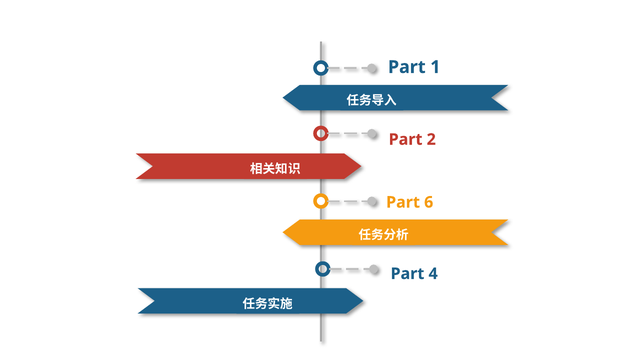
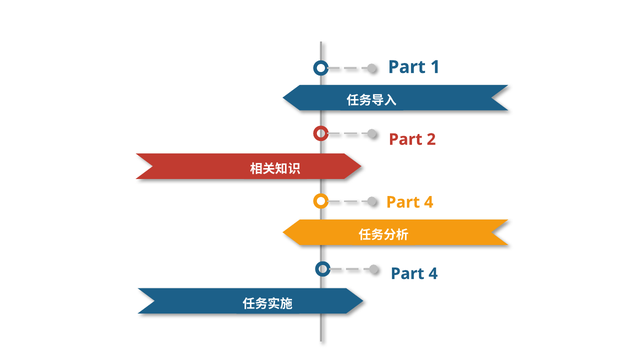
6: 6 -> 4 (429, 202)
